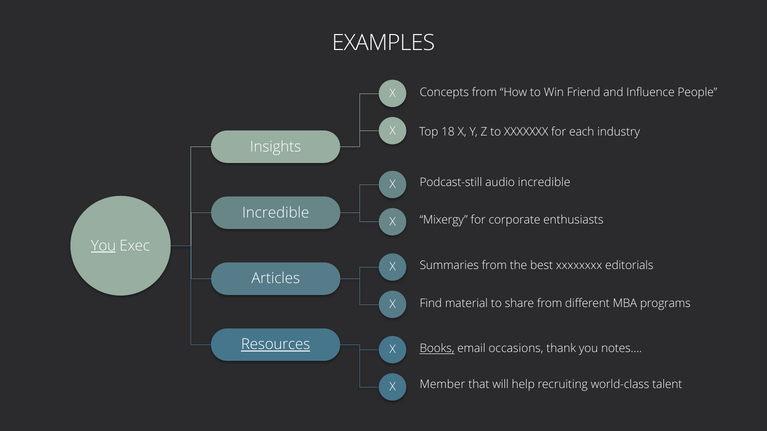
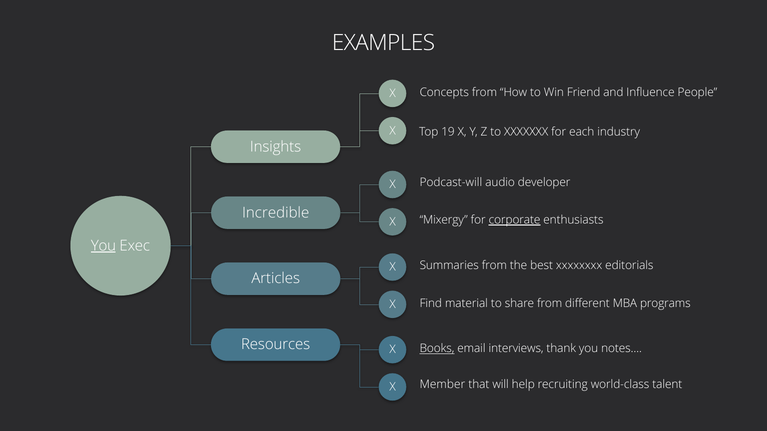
18: 18 -> 19 (448, 132)
Podcast-still: Podcast-still -> Podcast-will (451, 183)
audio incredible: incredible -> developer (544, 183)
corporate underline: none -> present (515, 220)
Resources underline: present -> none (276, 345)
occasions: occasions -> interviews (516, 349)
